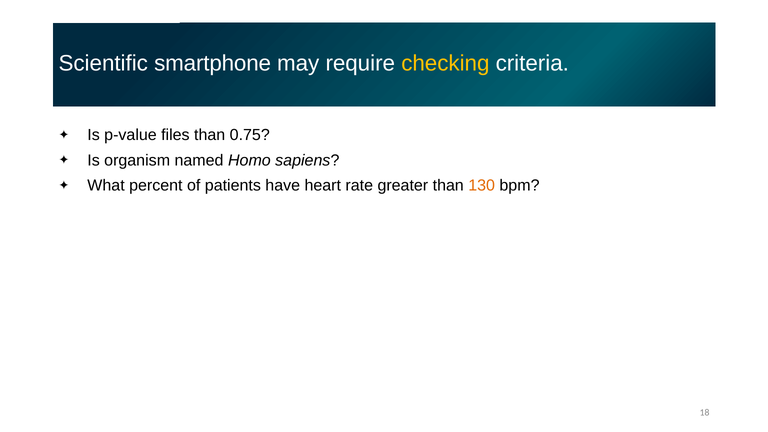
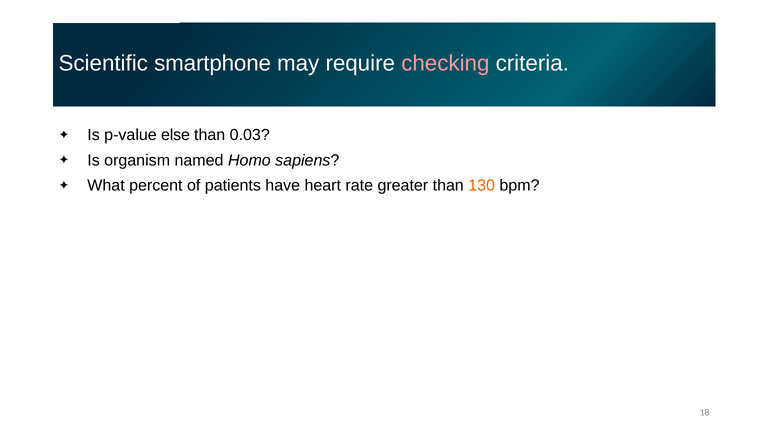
checking colour: yellow -> pink (445, 63)
files: files -> else (175, 135)
0.75: 0.75 -> 0.03 (250, 135)
